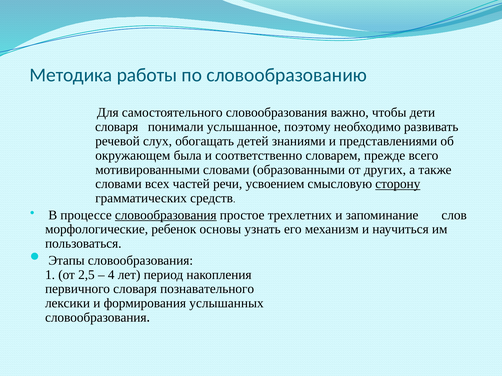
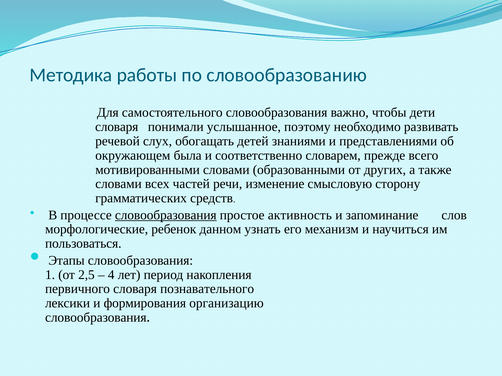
усвоением: усвоением -> изменение (275, 184)
сторону underline: present -> none (398, 184)
трехлетних: трехлетних -> активность (300, 215)
основы: основы -> данном (220, 230)
услышанных: услышанных -> организацию (227, 304)
